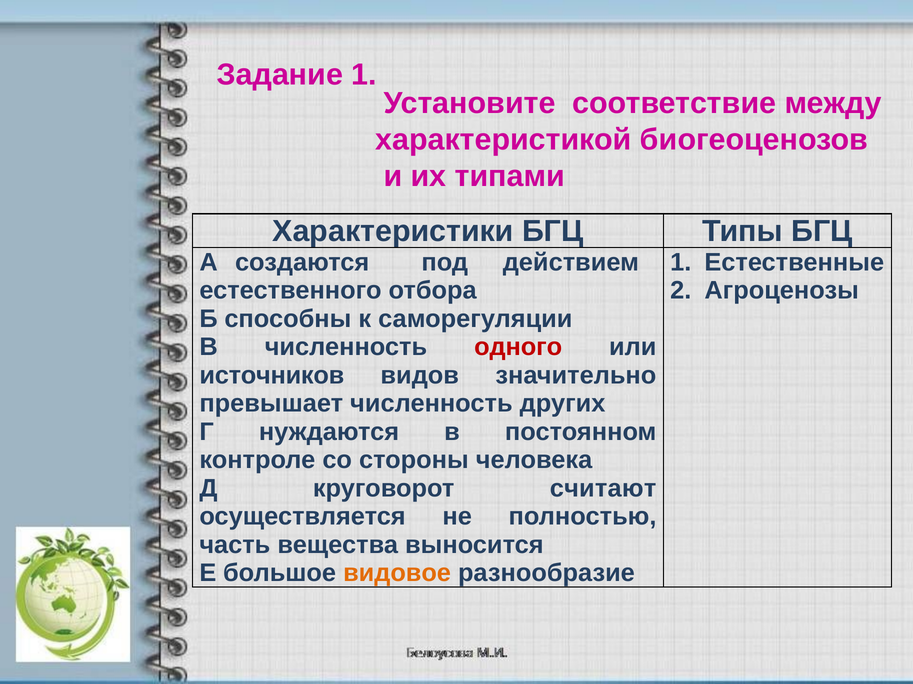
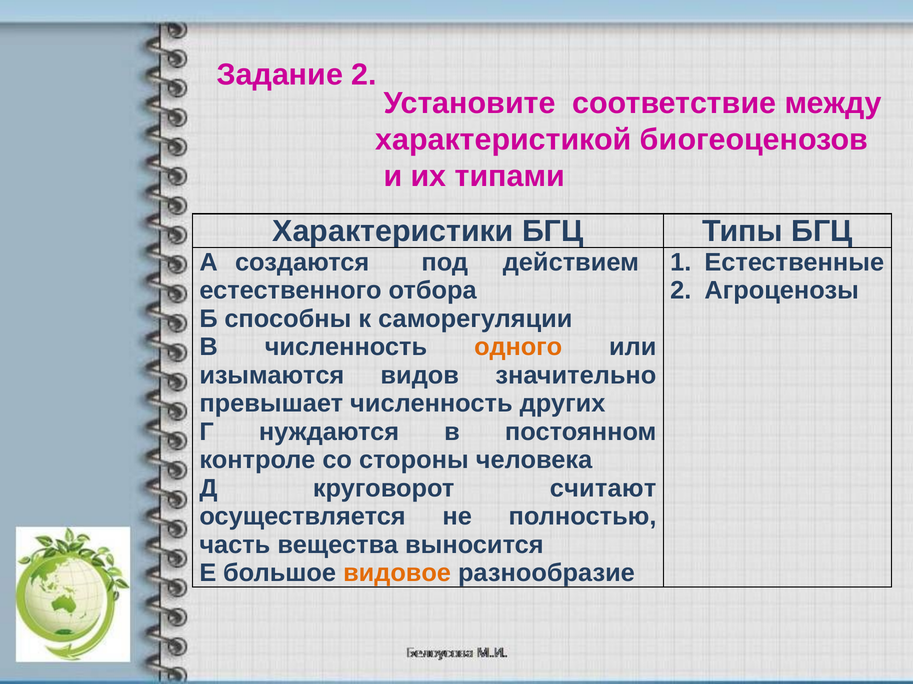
Задание 1: 1 -> 2 (364, 75)
одного colour: red -> orange (518, 347)
источников: источников -> изымаются (272, 376)
